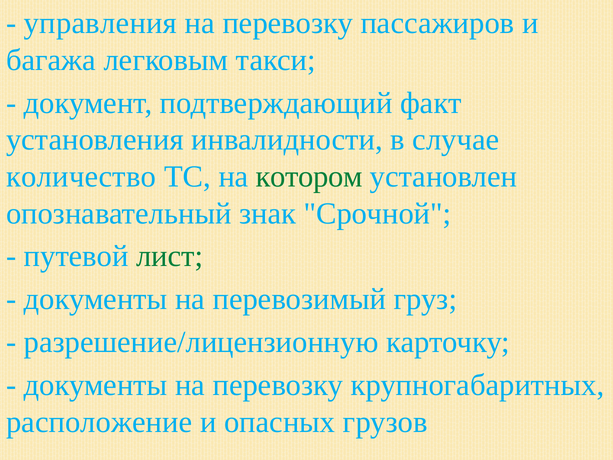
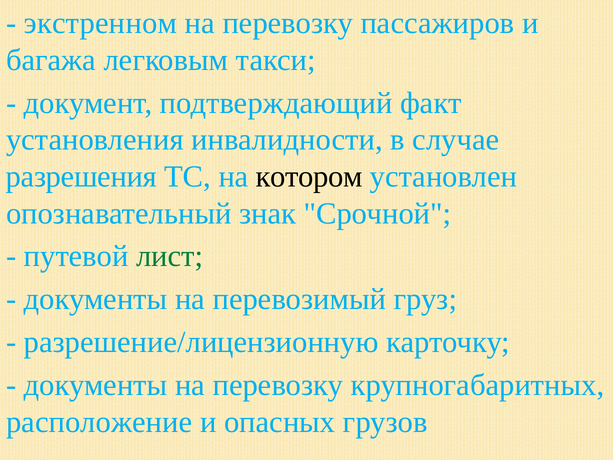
управления: управления -> экстренном (100, 23)
количество: количество -> разрешения (81, 176)
котором colour: green -> black (309, 176)
